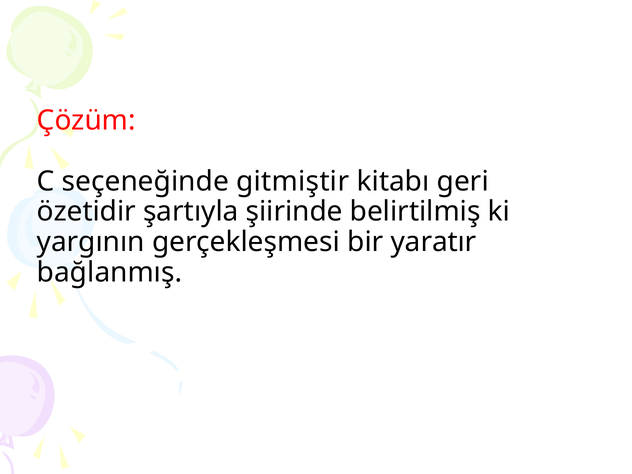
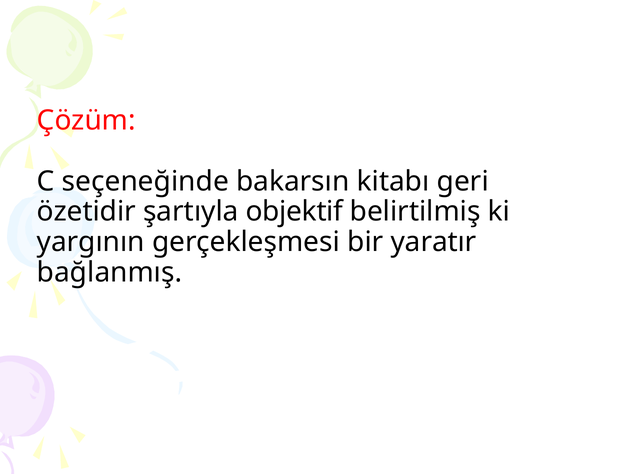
gitmiştir: gitmiştir -> bakarsın (293, 181)
şiirinde: şiirinde -> objektif (294, 212)
